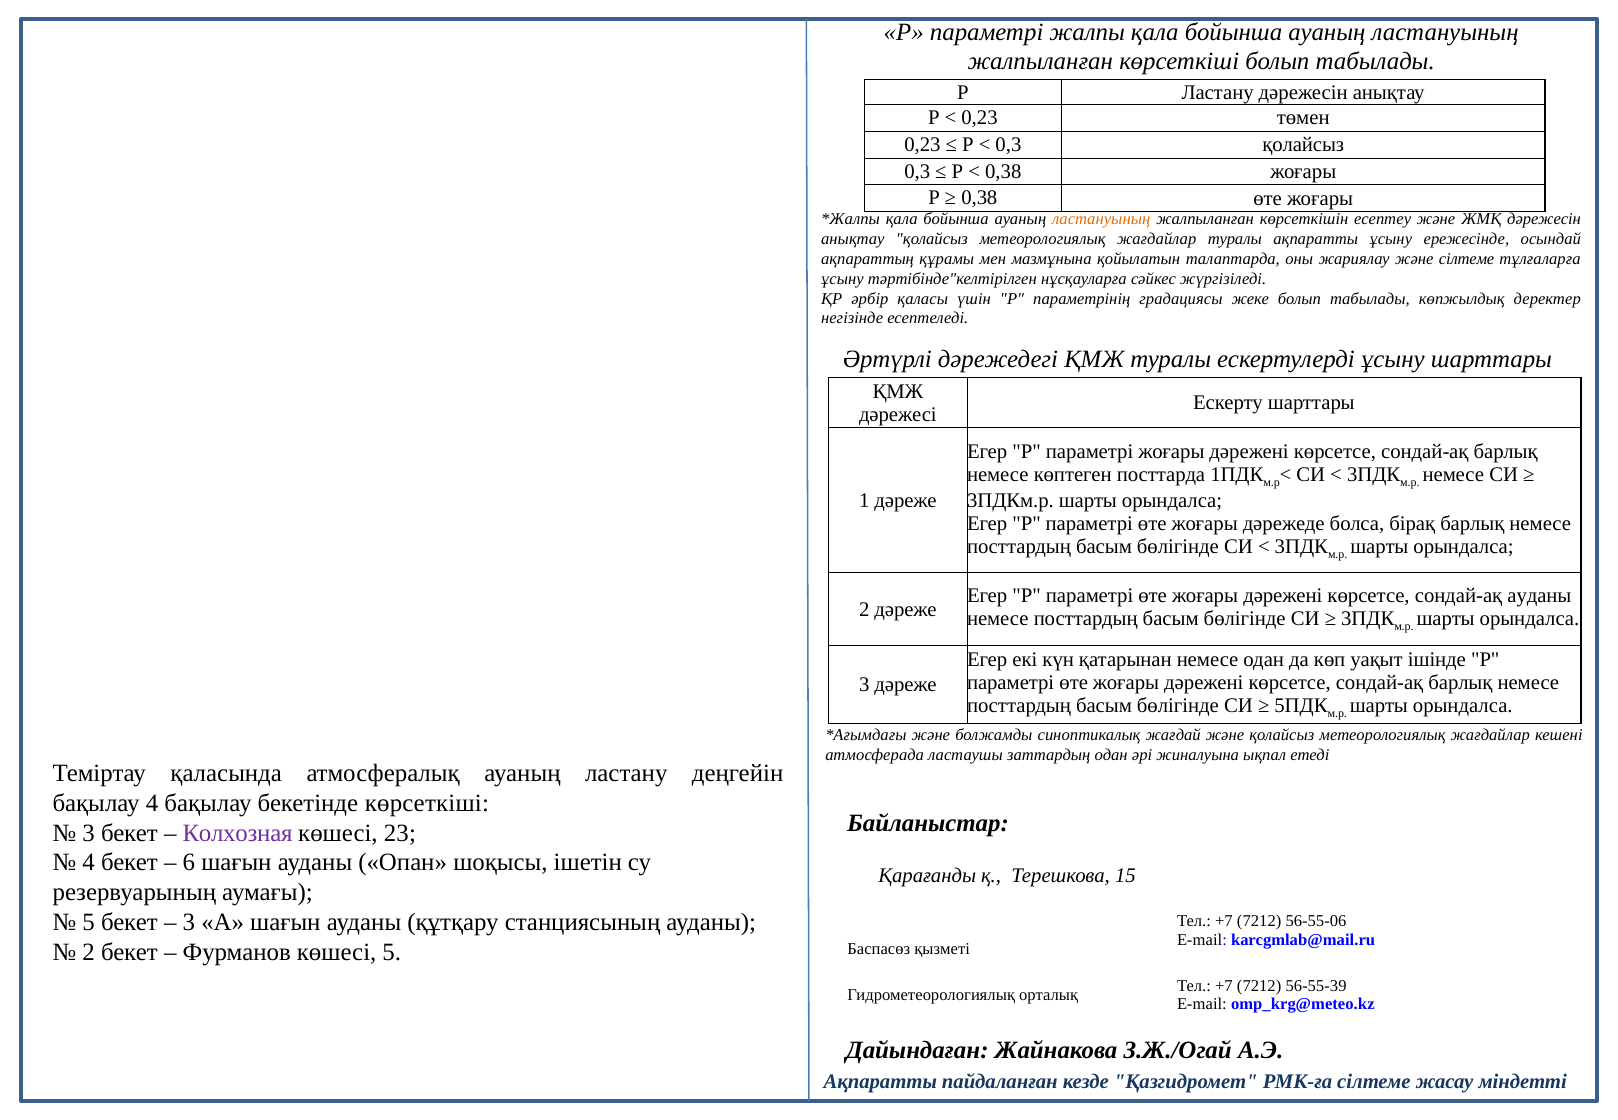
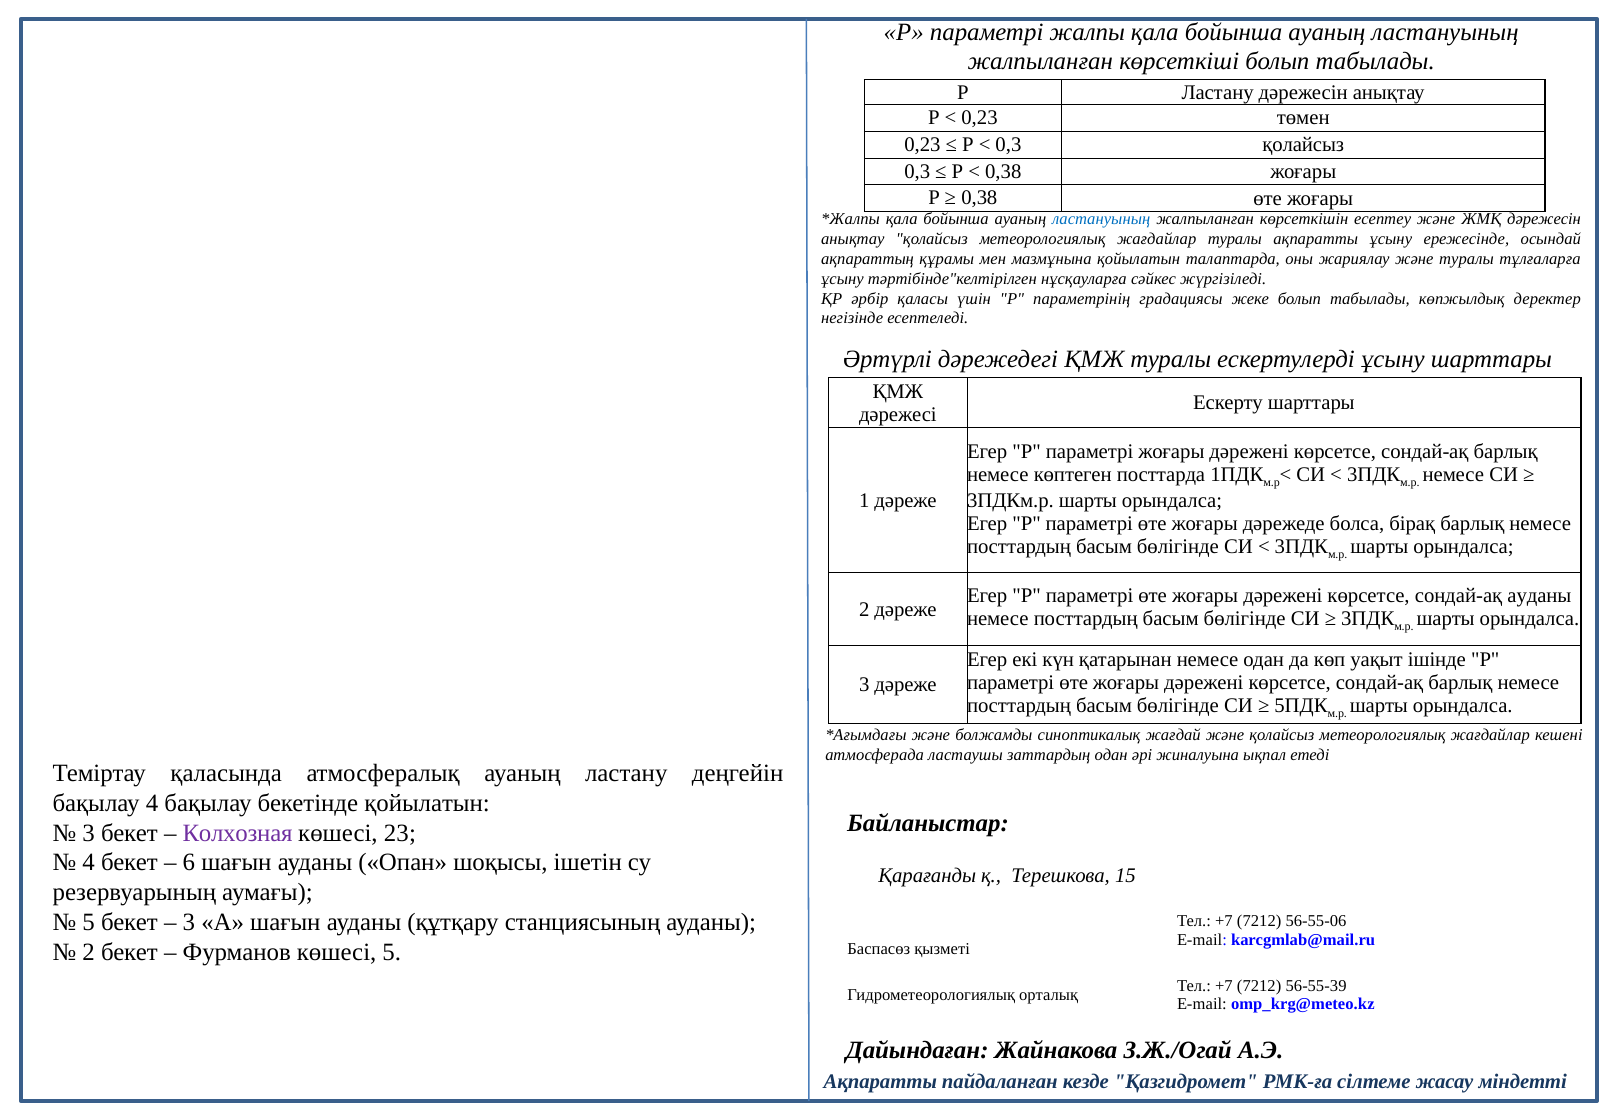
ластануының colour: orange -> blue (1101, 219)
және сілтеме: сілтеме -> туралы (1466, 259)
бекетінде көрсеткіші: көрсеткіші -> қойылатын (427, 803)
